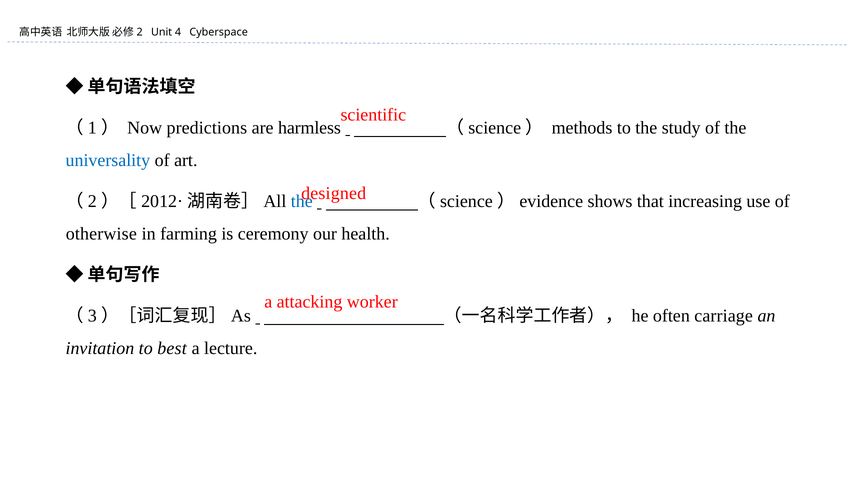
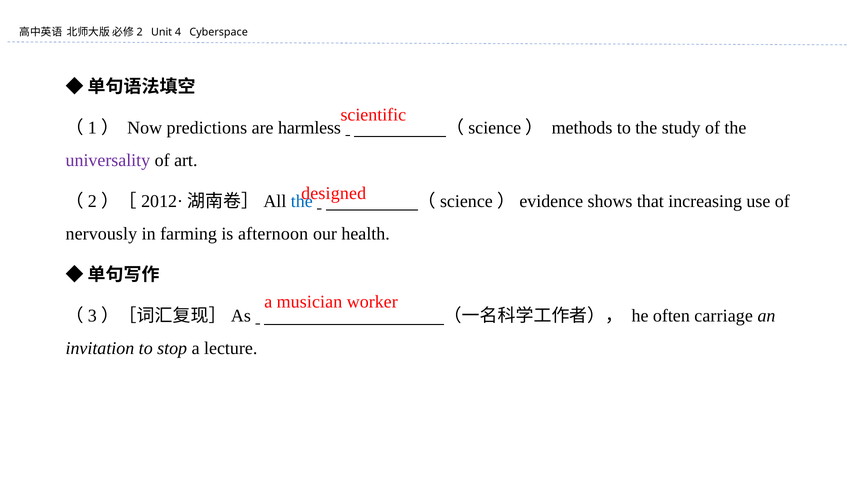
universality colour: blue -> purple (108, 160)
otherwise: otherwise -> nervously (101, 233)
ceremony: ceremony -> afternoon (273, 233)
attacking: attacking -> musician (309, 302)
best: best -> stop (172, 348)
